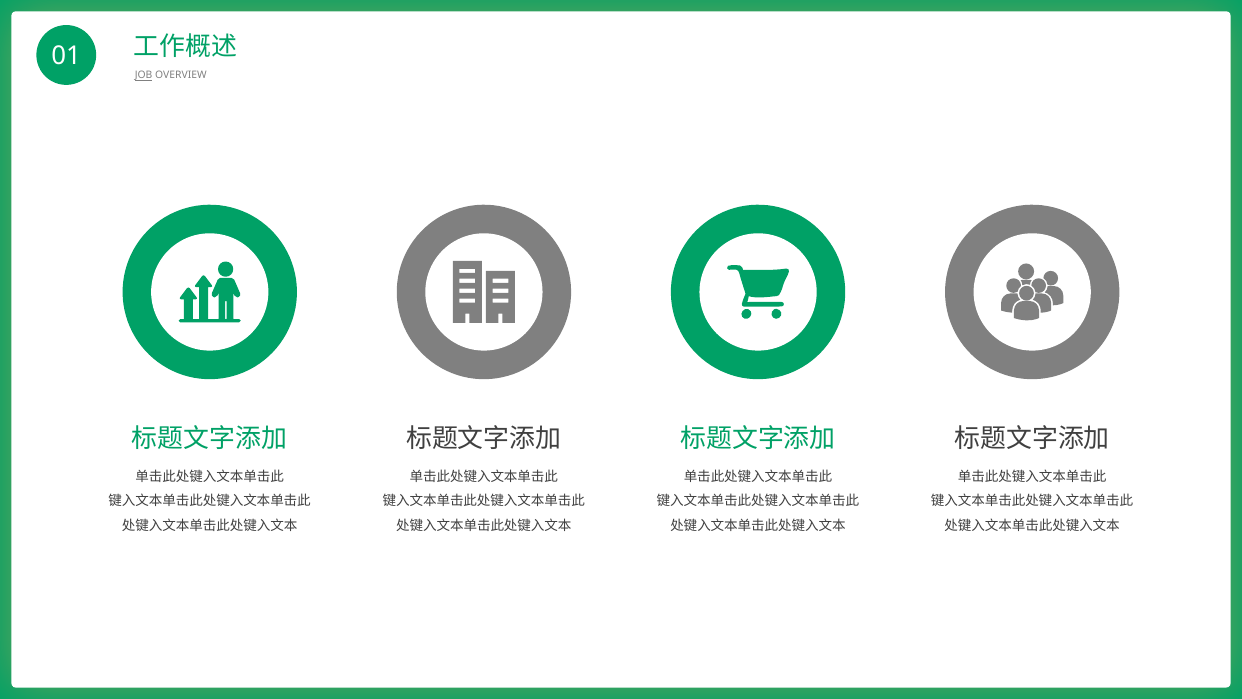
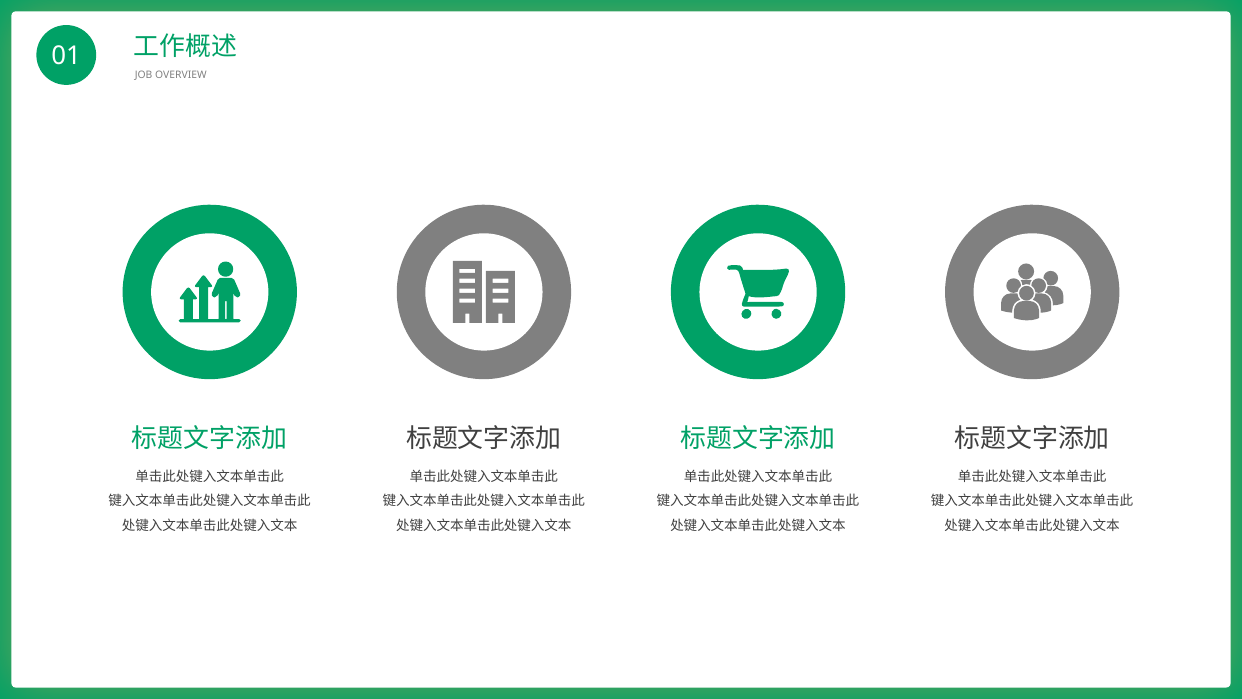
JOB underline: present -> none (144, 76)
